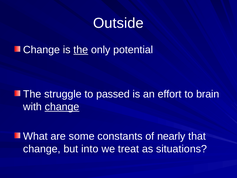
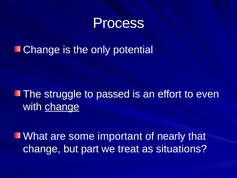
Outside: Outside -> Process (119, 23)
the underline: present -> none (81, 50)
brain: brain -> even (208, 94)
constants: constants -> important (120, 136)
into: into -> part (90, 149)
